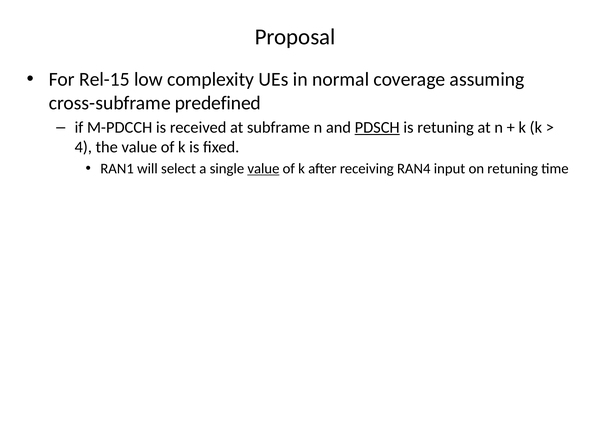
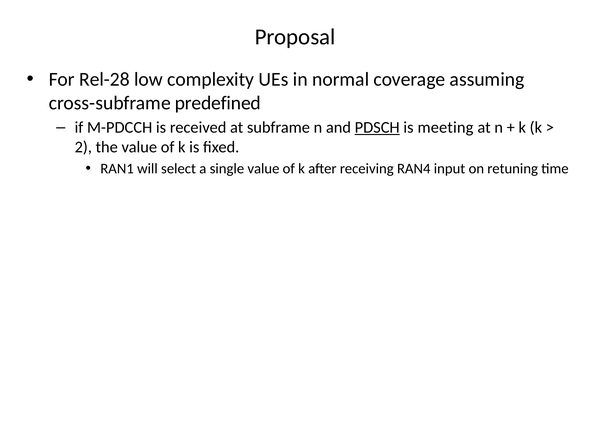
Rel-15: Rel-15 -> Rel-28 (104, 79)
is retuning: retuning -> meeting (445, 127)
4: 4 -> 2 (83, 147)
value underline: present -> none (263, 169)
